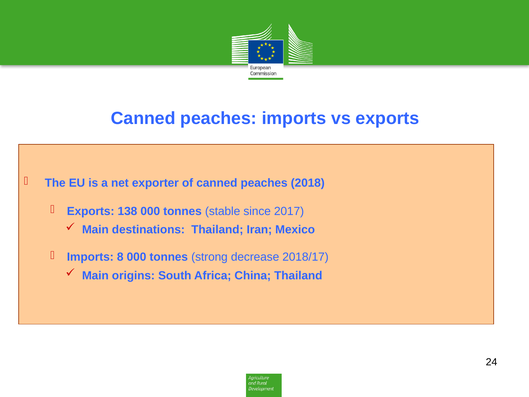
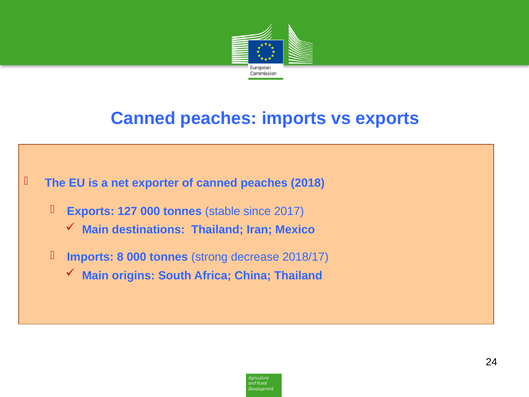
138: 138 -> 127 (127, 211)
